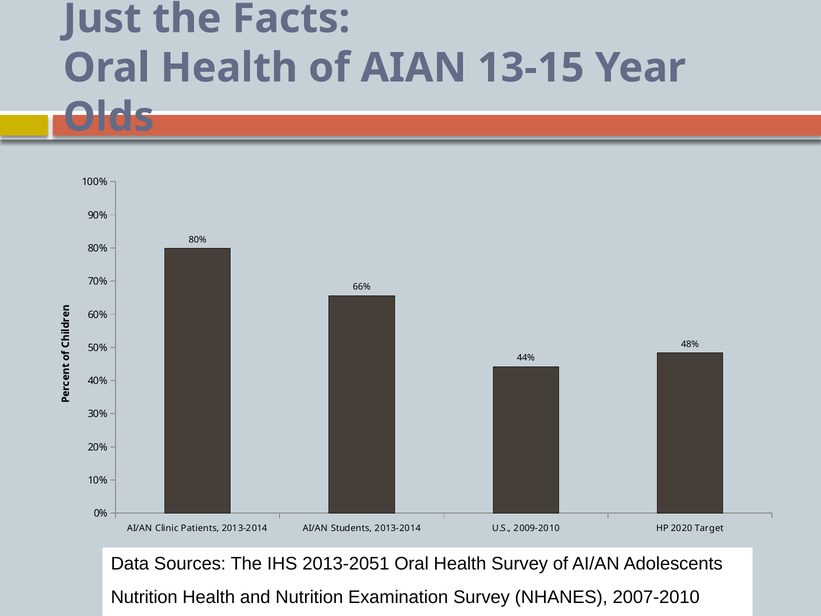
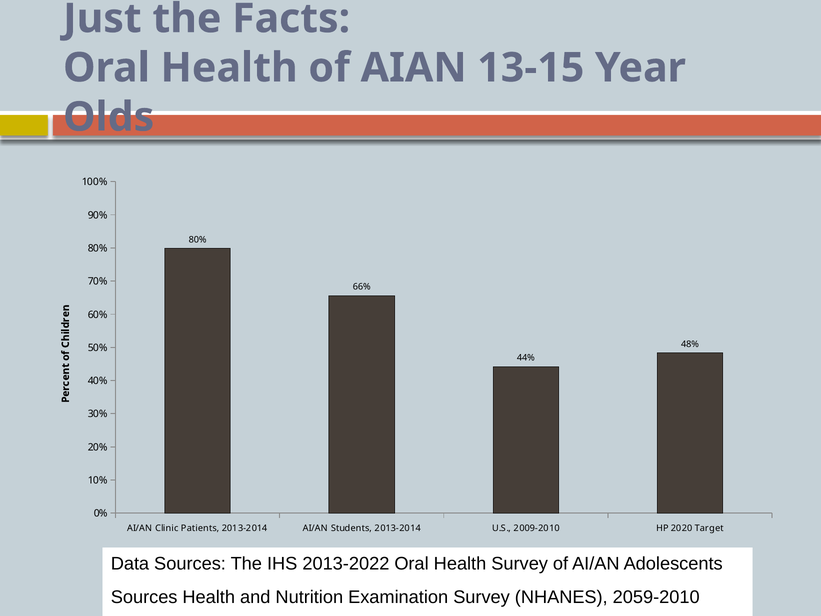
2013-2051: 2013-2051 -> 2013-2022 (346, 564)
Nutrition: Nutrition -> Sources (144, 597)
2007-2010: 2007-2010 -> 2059-2010 (656, 597)
